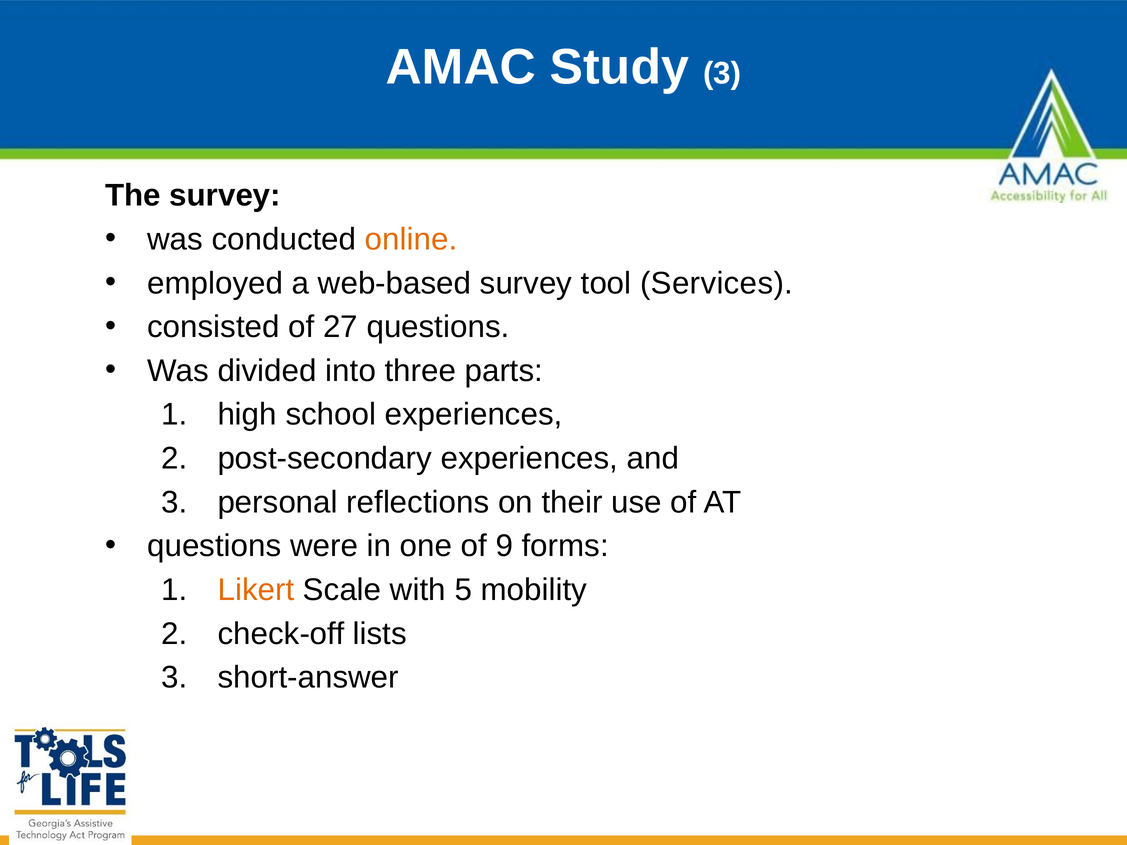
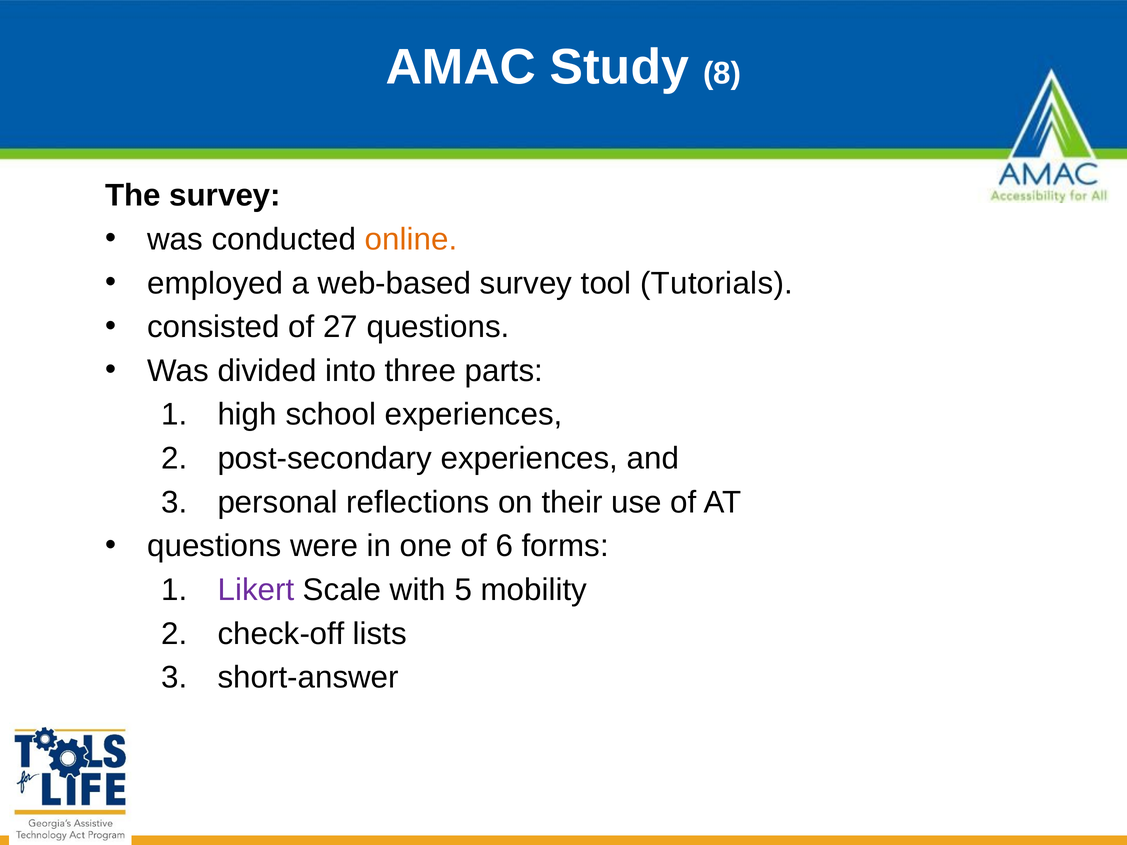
Study 3: 3 -> 8 (722, 73)
Services: Services -> Tutorials (717, 283)
9: 9 -> 6 (504, 546)
Likert colour: orange -> purple (256, 590)
